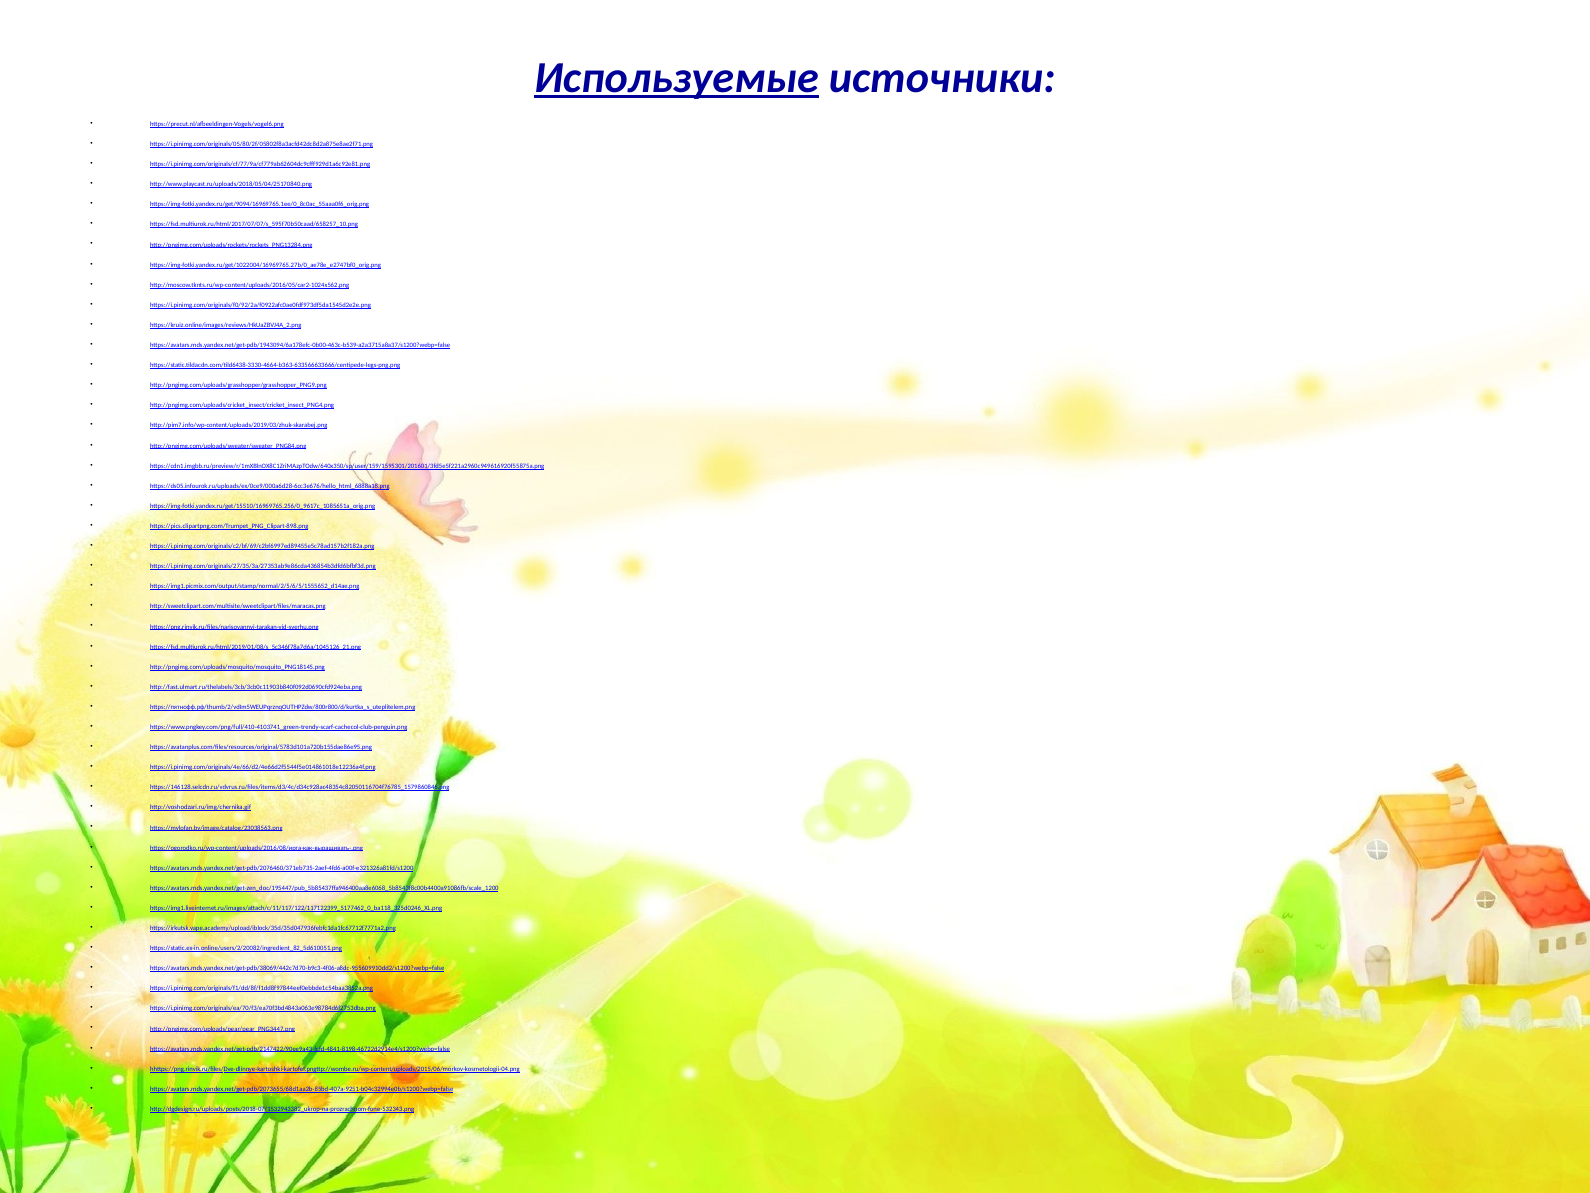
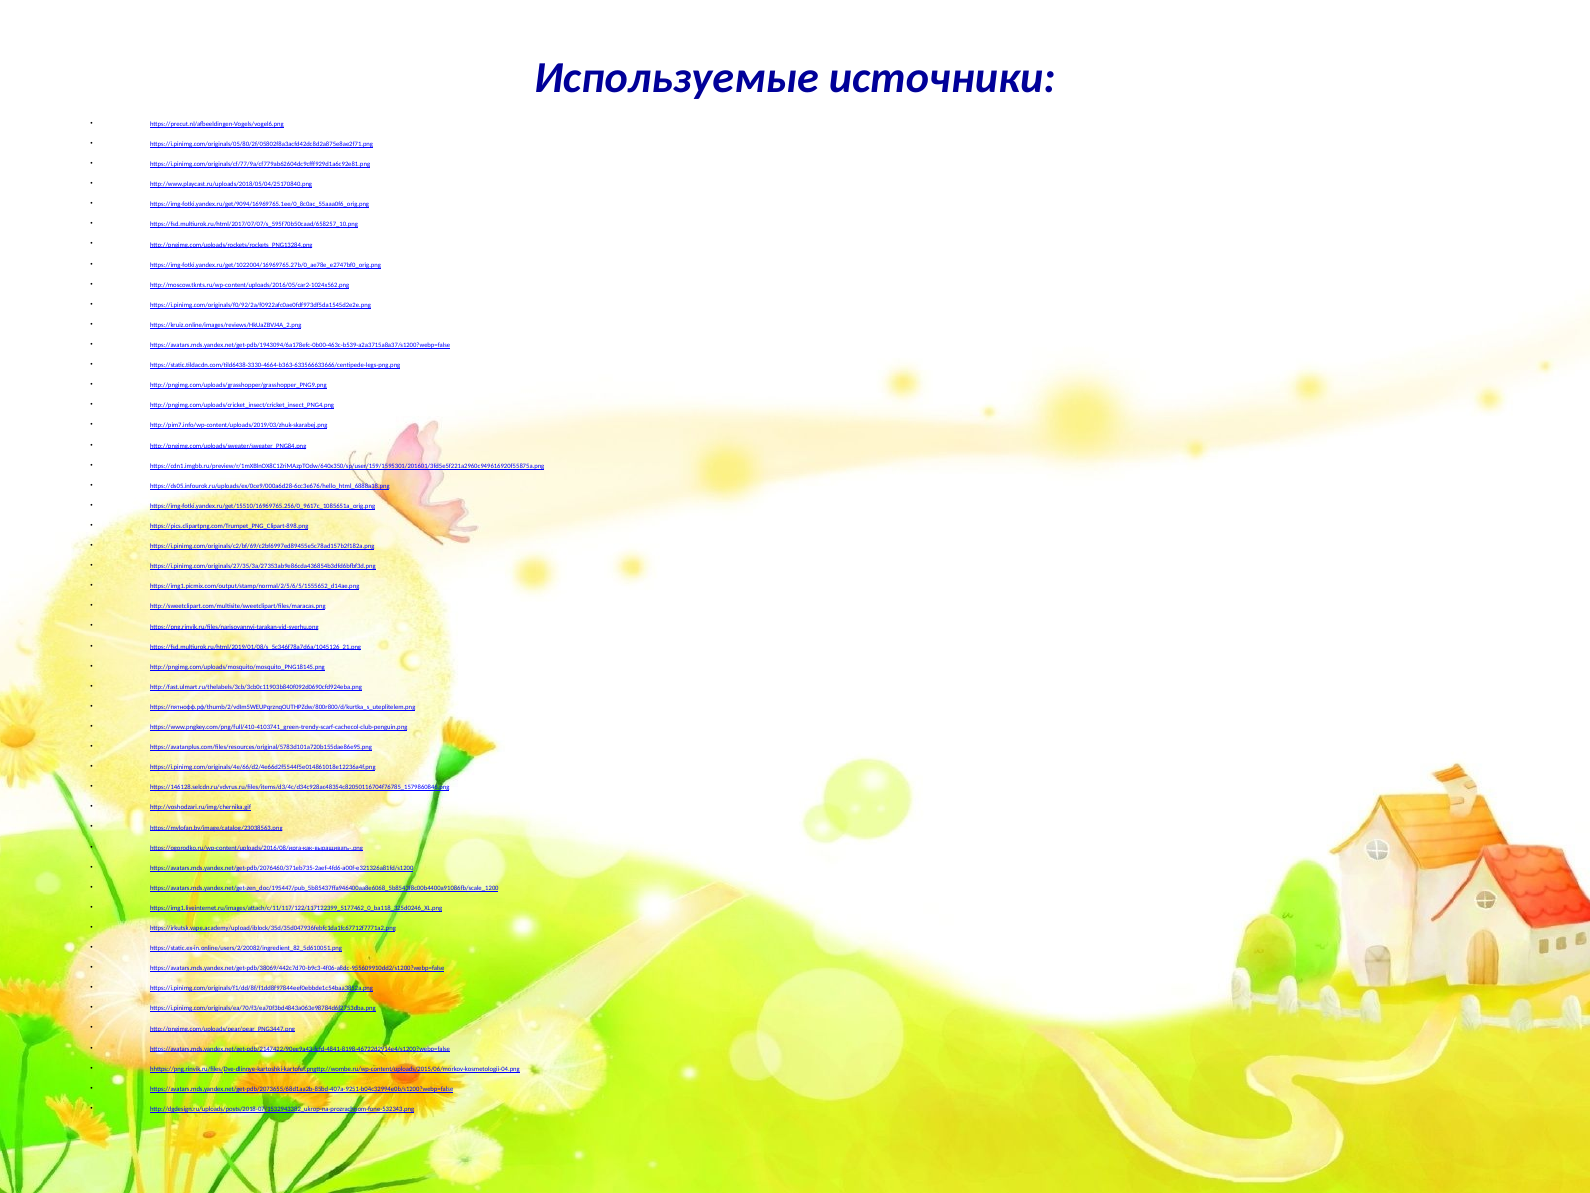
Используемые underline: present -> none (676, 78)
